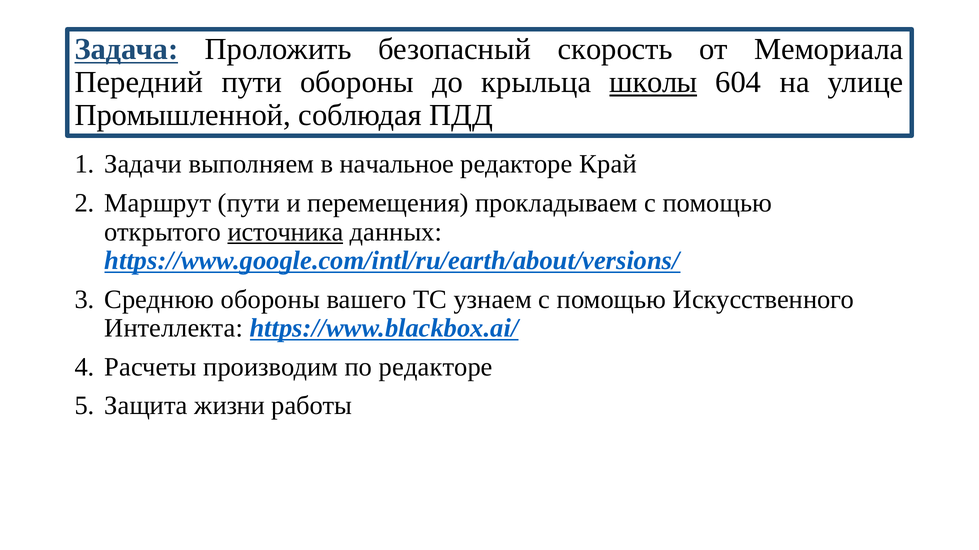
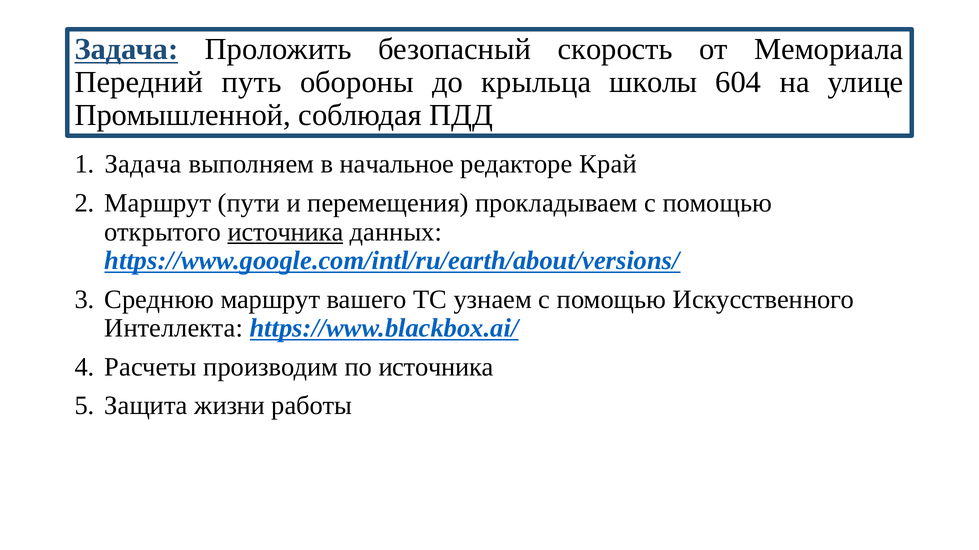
Передний пути: пути -> путь (252, 82)
школы underline: present -> none (653, 82)
Задачи: Задачи -> Задача (143, 164)
Среднюю обороны: обороны -> маршрут (270, 300)
по редакторе: редакторе -> источника (436, 367)
